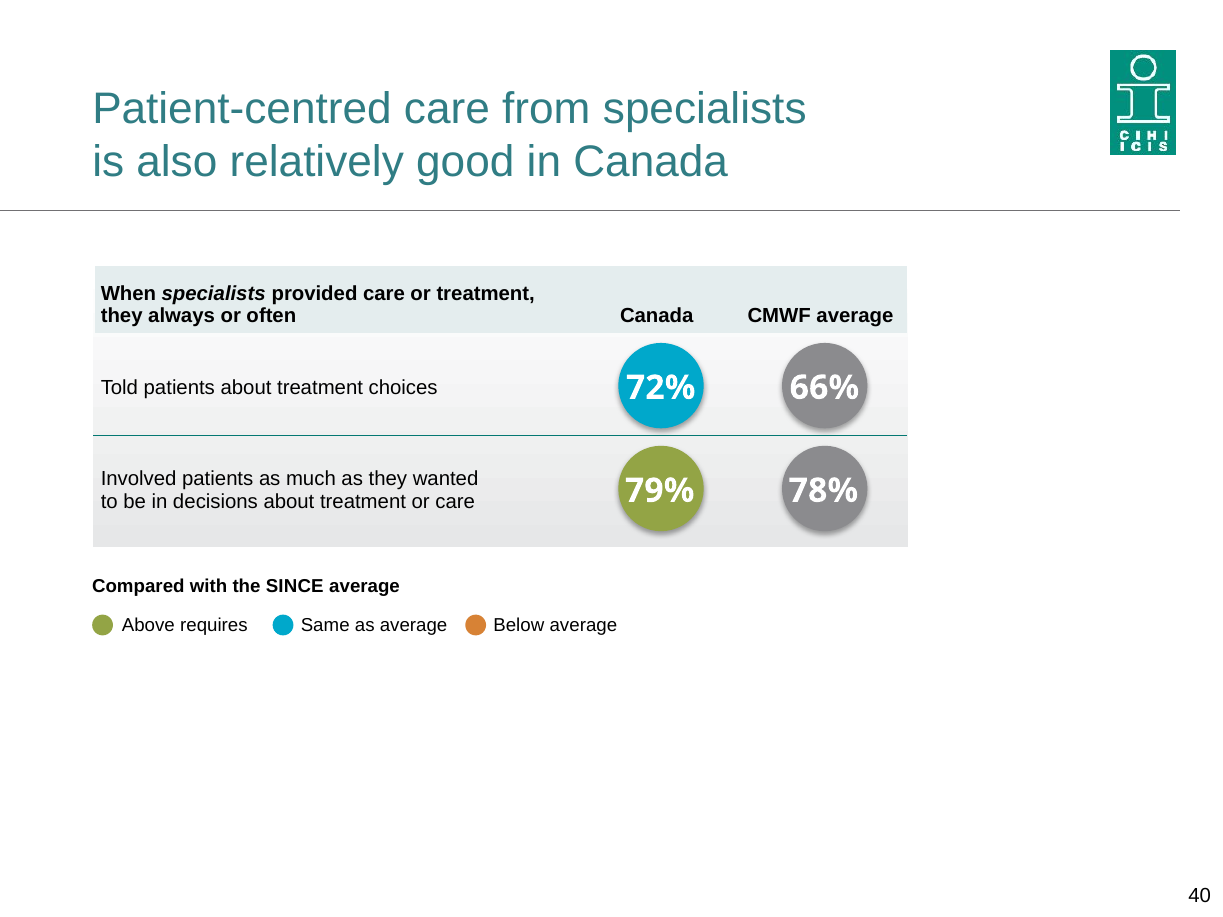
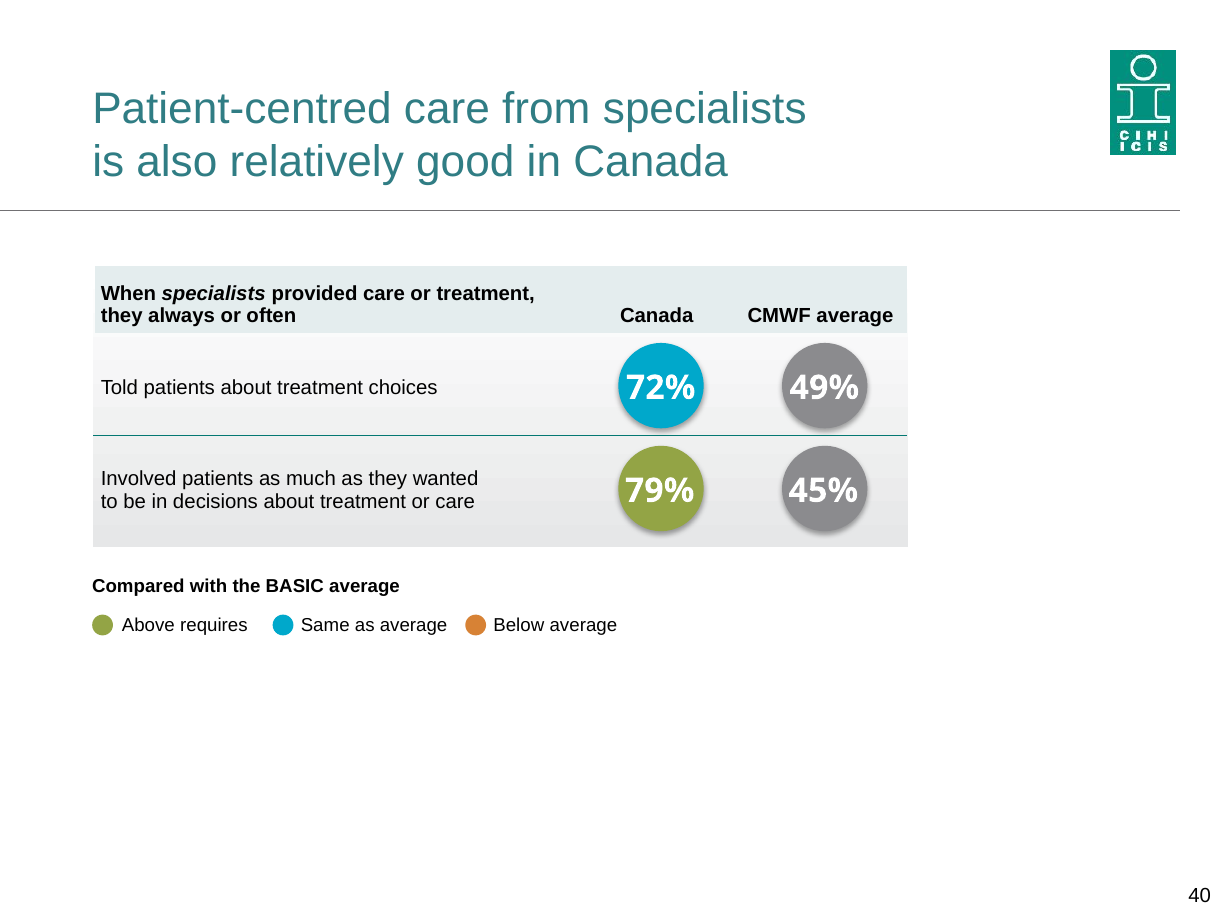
66%: 66% -> 49% (824, 388)
78%: 78% -> 45% (823, 491)
SINCE: SINCE -> BASIC (295, 587)
